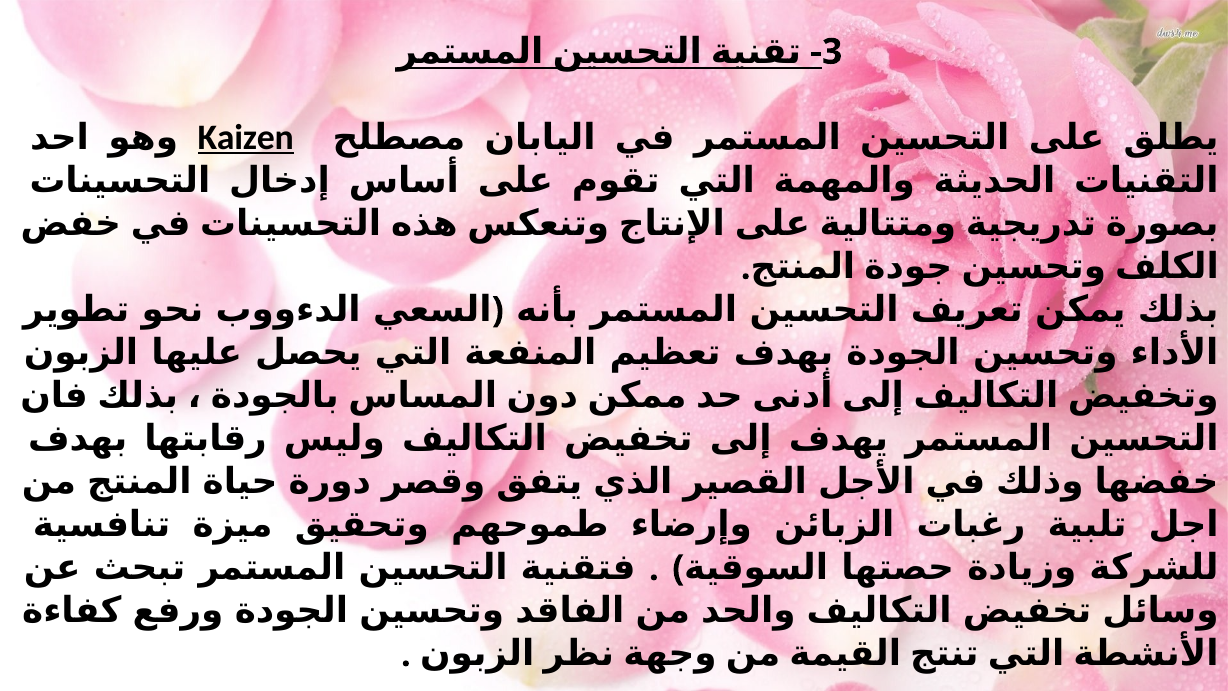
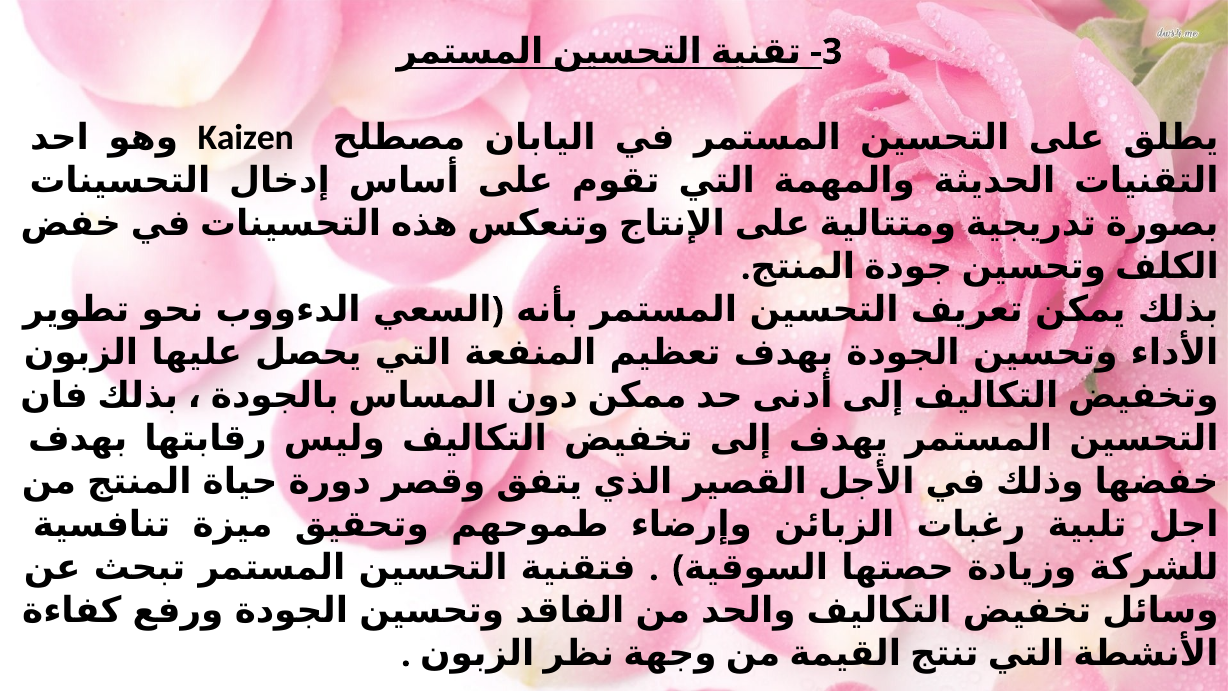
Kaizen underline: present -> none (246, 138)
